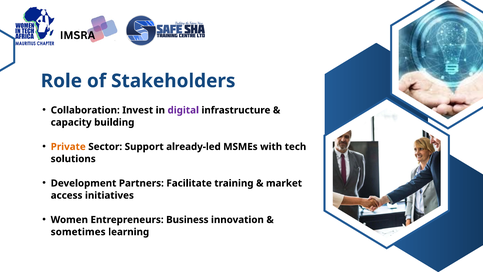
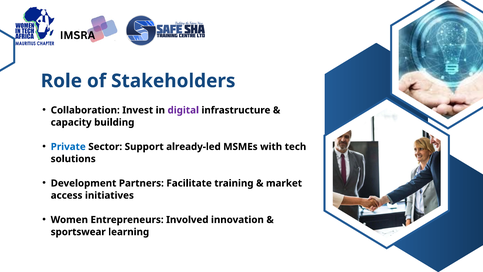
Private colour: orange -> blue (68, 147)
Business: Business -> Involved (187, 220)
sometimes: sometimes -> sportswear (78, 232)
